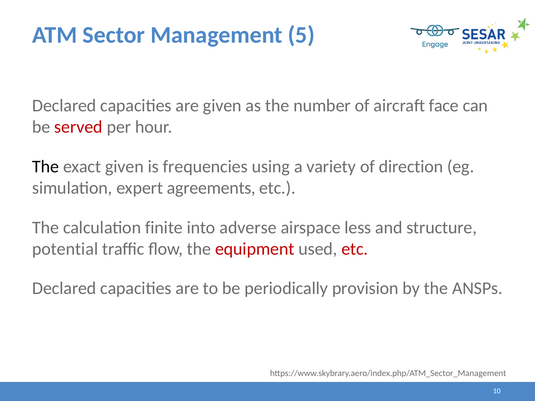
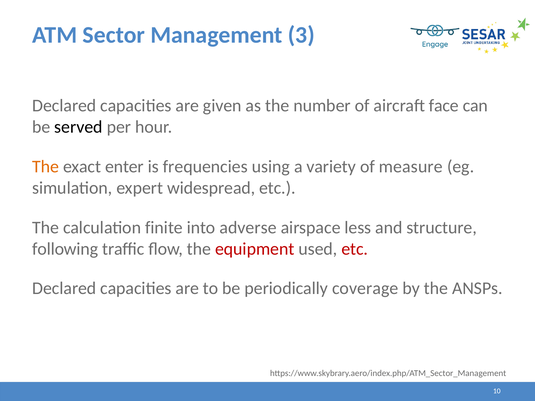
5: 5 -> 3 (301, 35)
served colour: red -> black (78, 127)
The colour: black -> orange (46, 167)
exact given: given -> enter (124, 167)
direction: direction -> measure (411, 167)
agreements: agreements -> widespread (211, 188)
potential: potential -> following (65, 249)
provision: provision -> coverage (365, 289)
